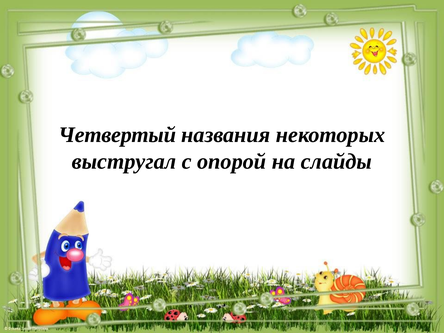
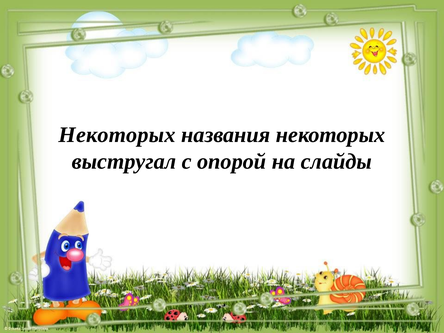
Четвертый: Четвертый -> Некоторых (117, 135)
